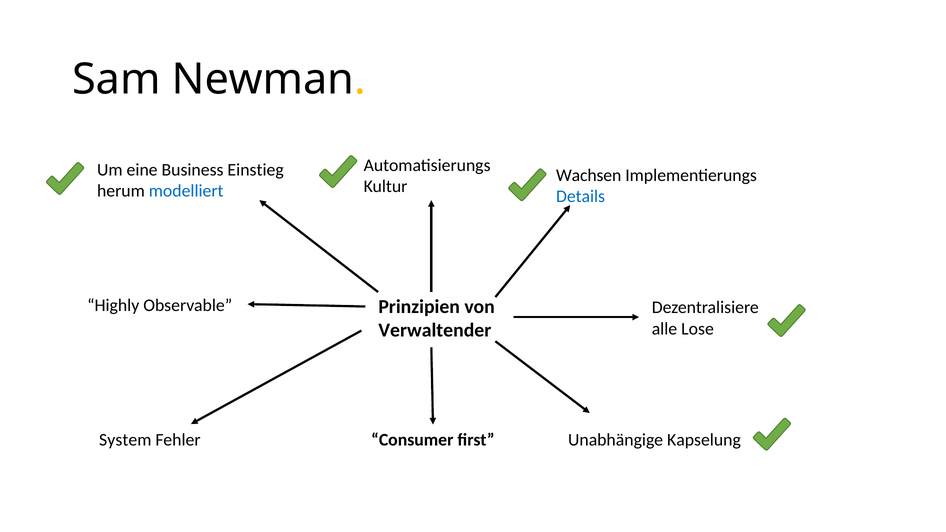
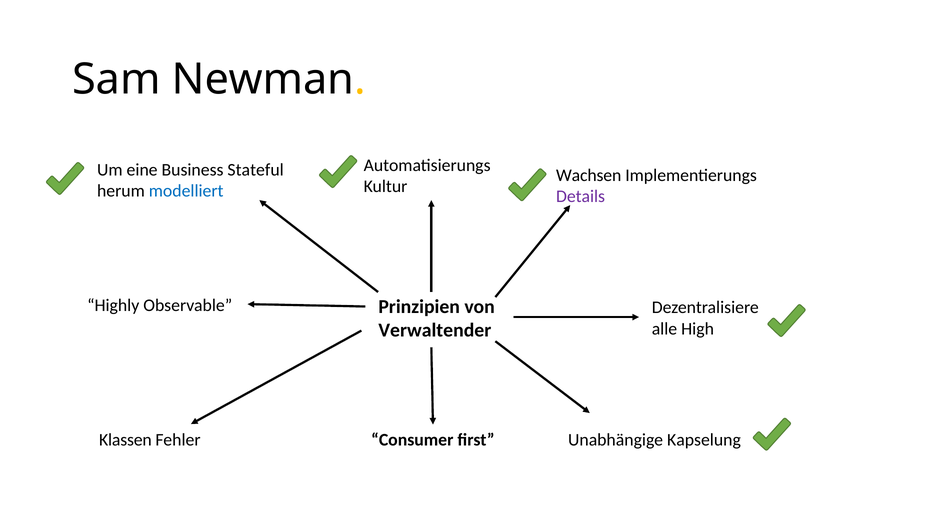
Einstieg: Einstieg -> Stateful (256, 170)
Details colour: blue -> purple (581, 197)
Lose: Lose -> High (698, 329)
System: System -> Klassen (125, 440)
